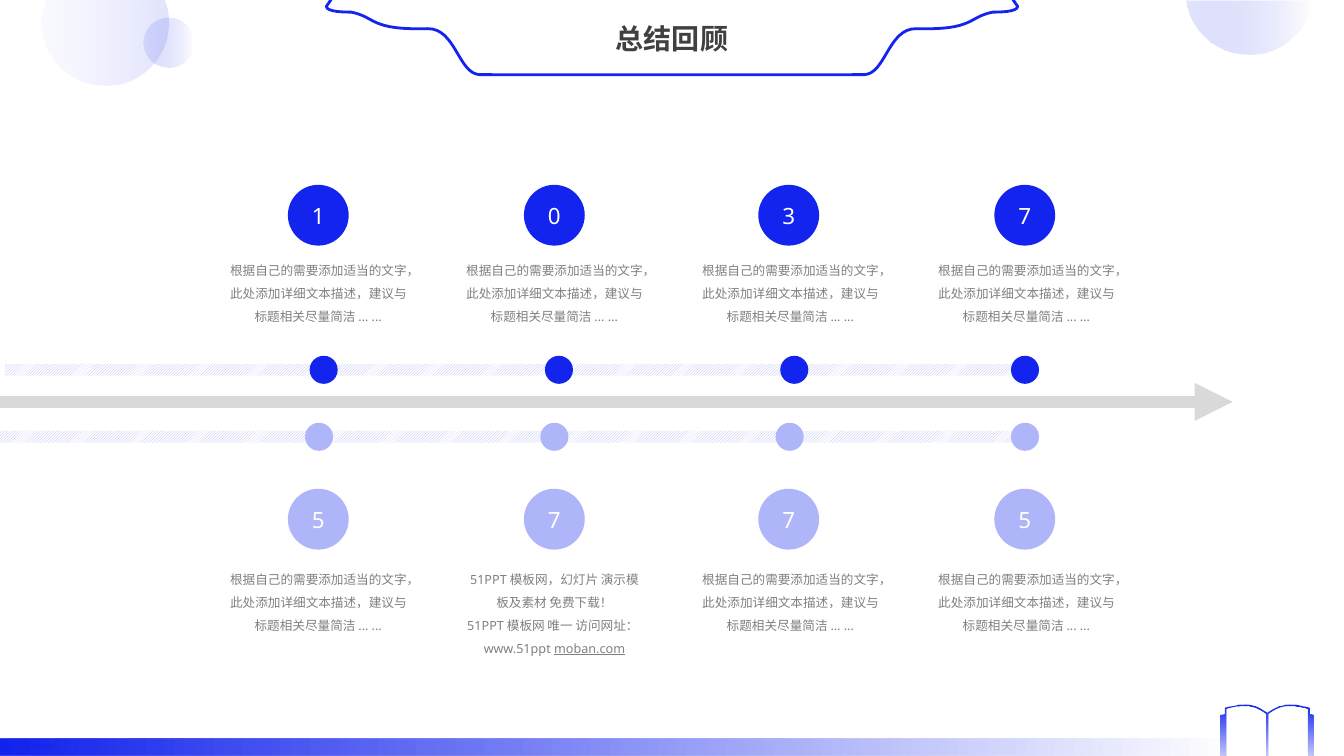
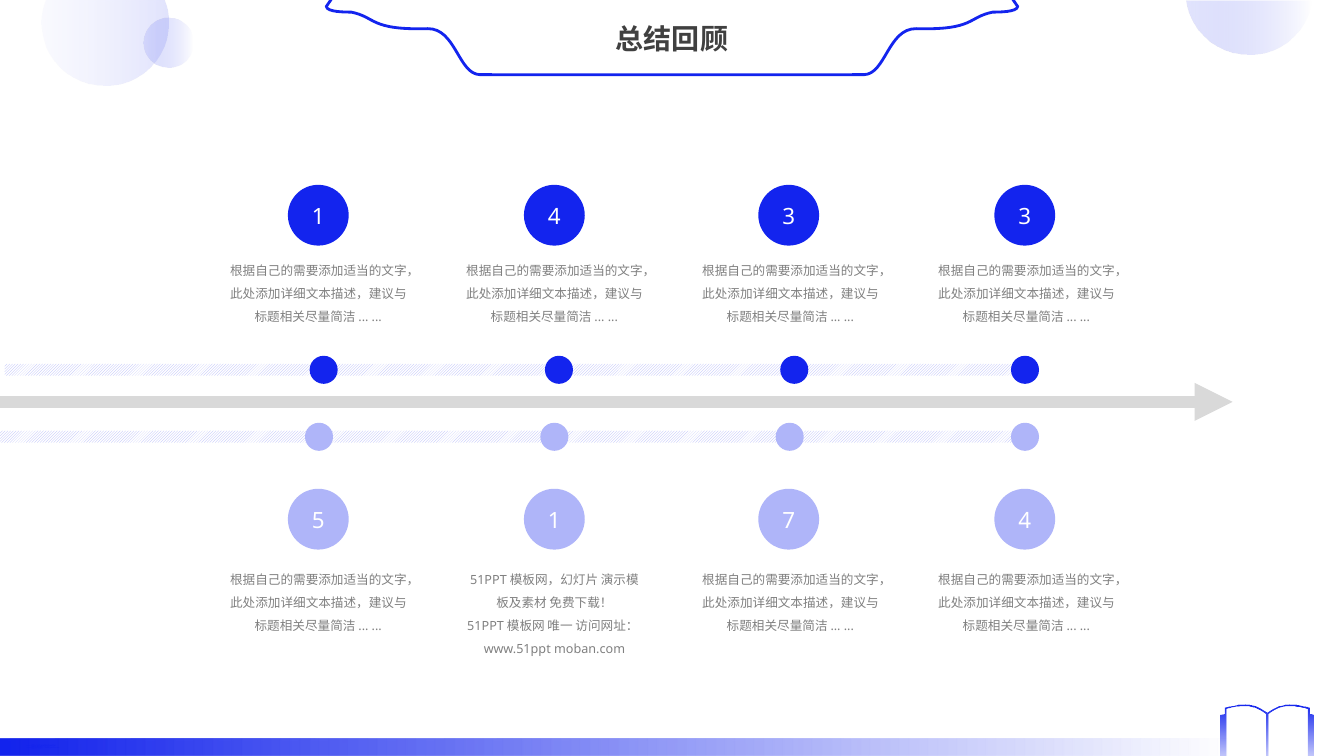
1 0: 0 -> 4 (554, 217)
3 7: 7 -> 3 (1025, 217)
5 7: 7 -> 1 (554, 521)
5: 5 -> 4 (1025, 521)
moban.com underline: present -> none (590, 649)
